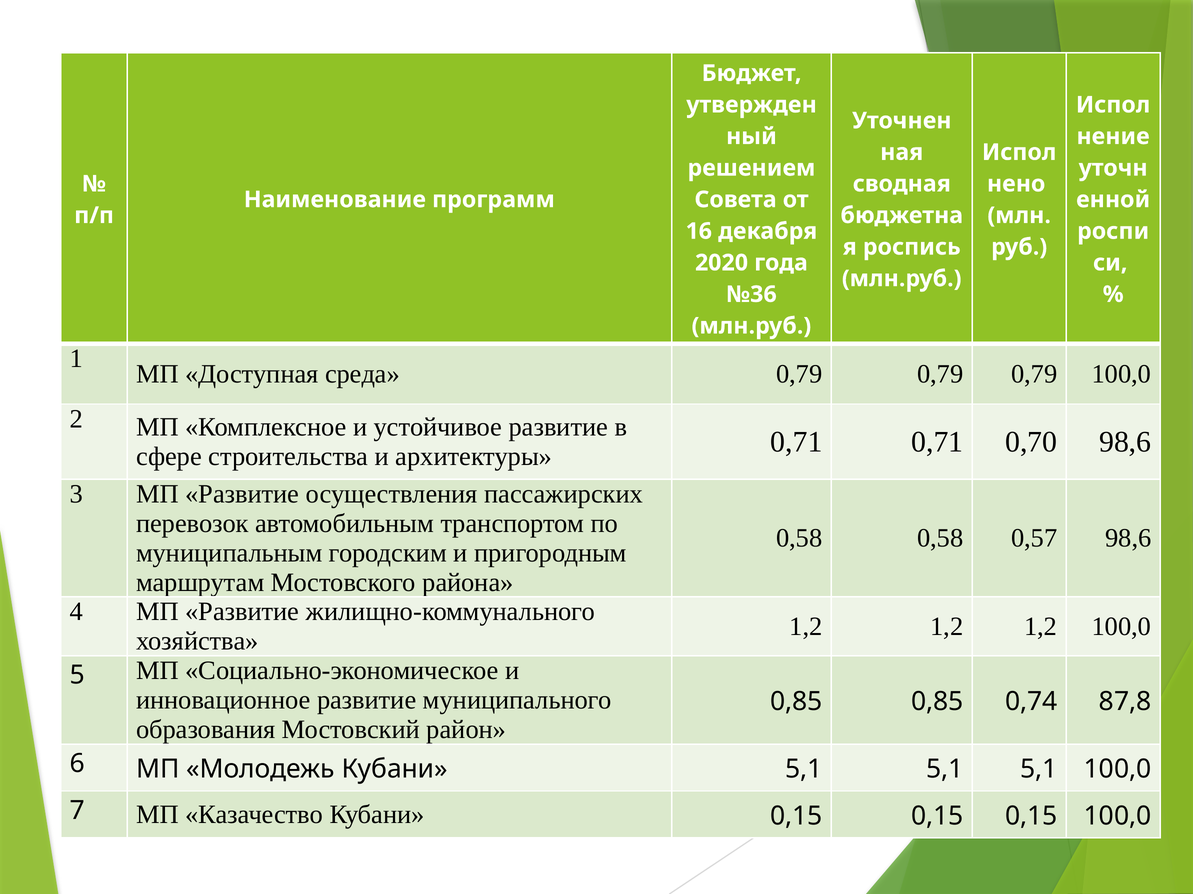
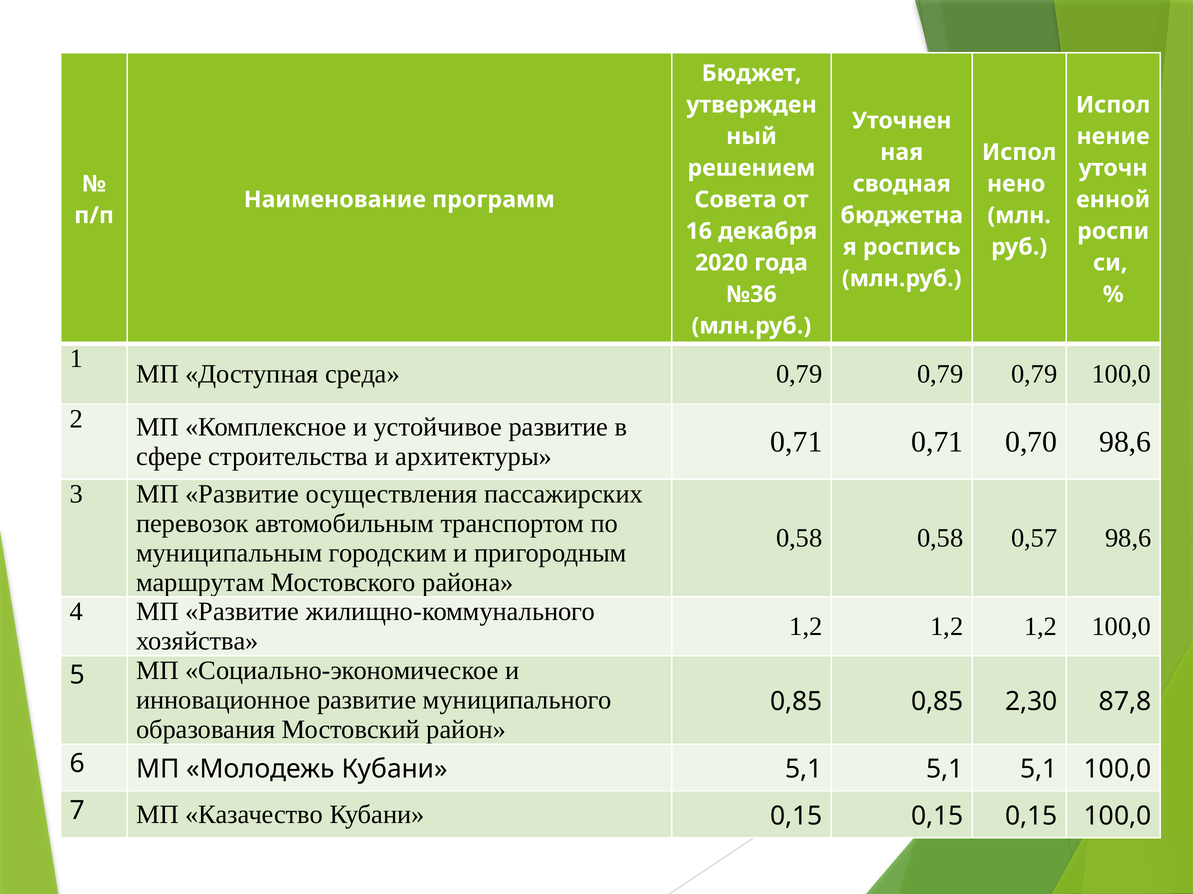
0,74: 0,74 -> 2,30 (1031, 702)
